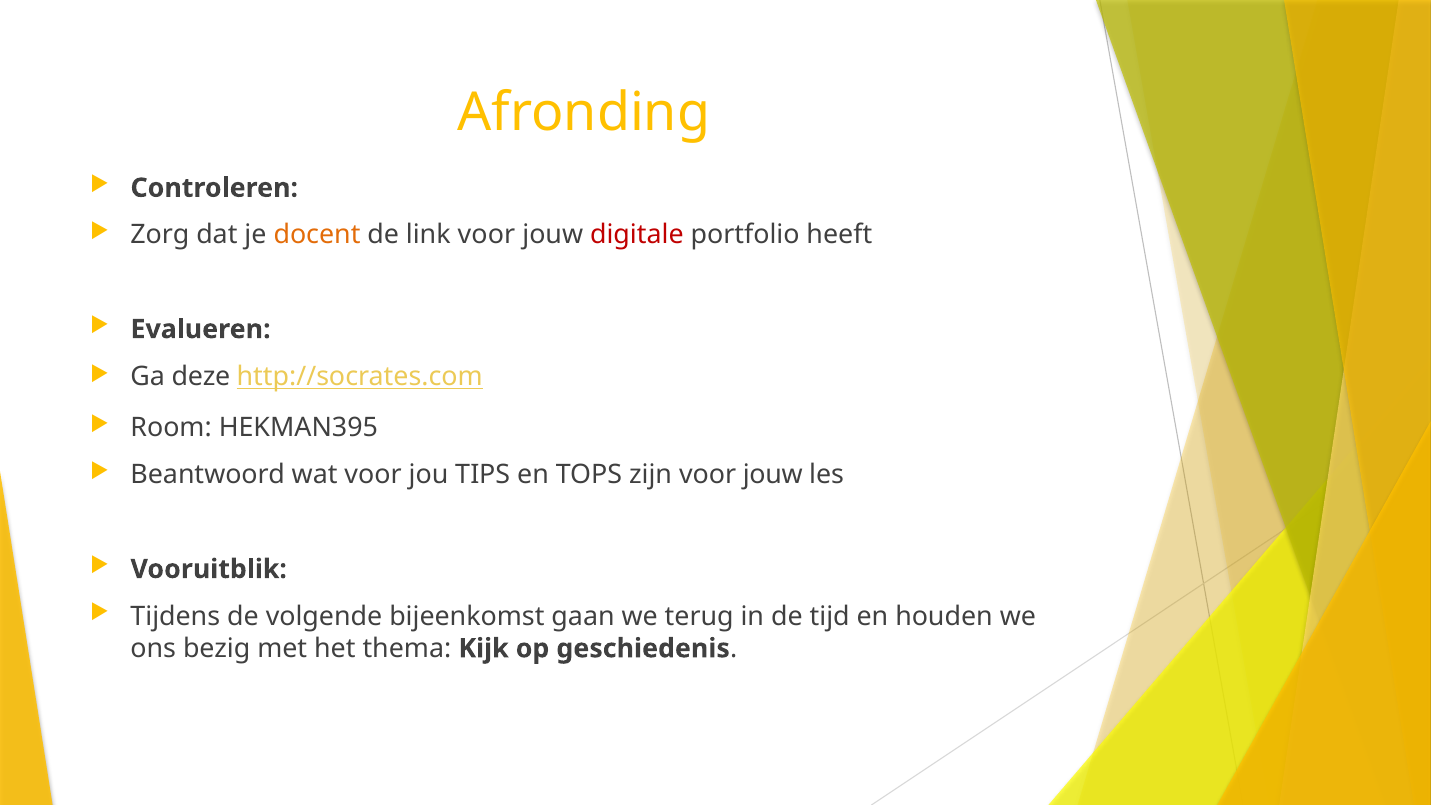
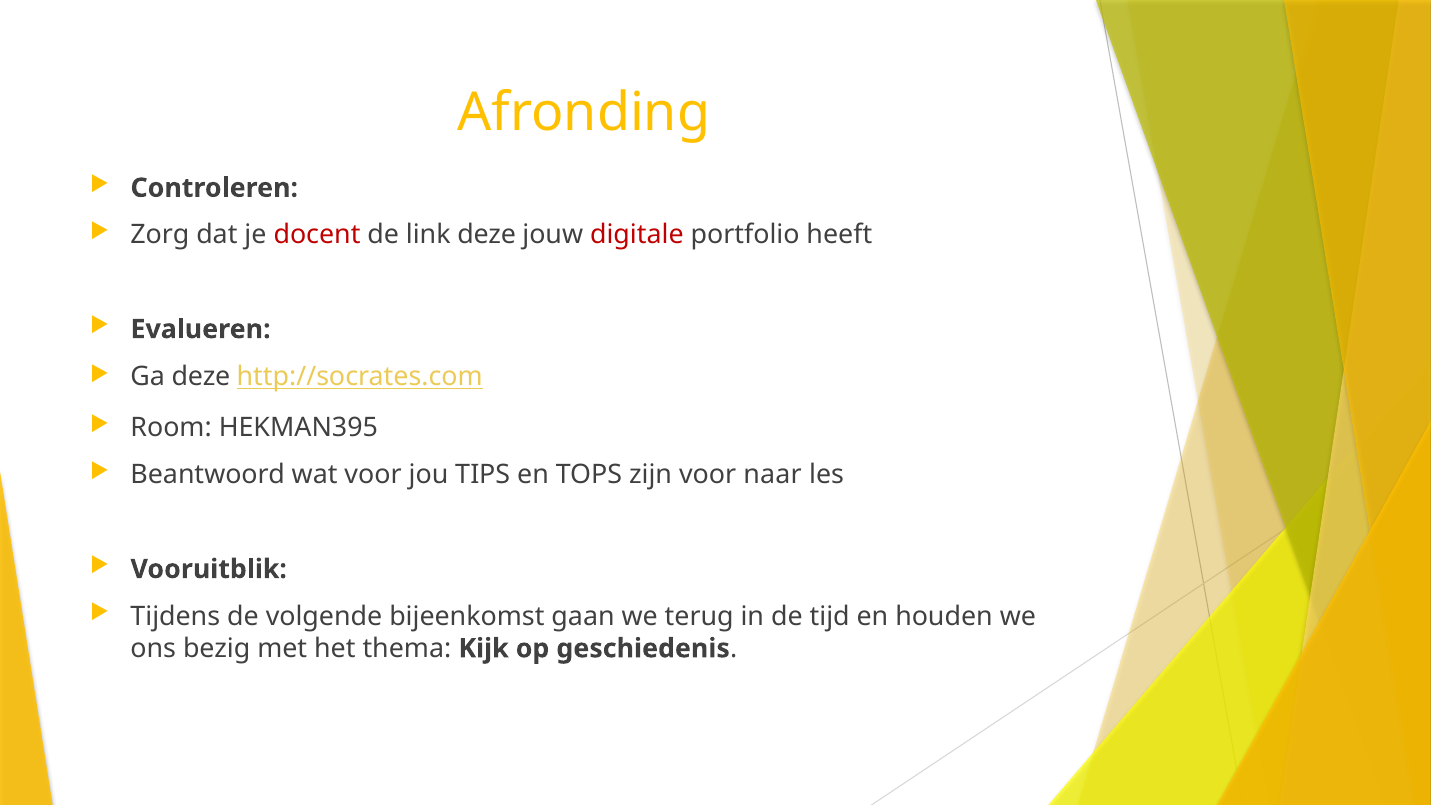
docent colour: orange -> red (317, 235)
link voor: voor -> deze (487, 235)
zijn voor jouw: jouw -> naar (773, 475)
